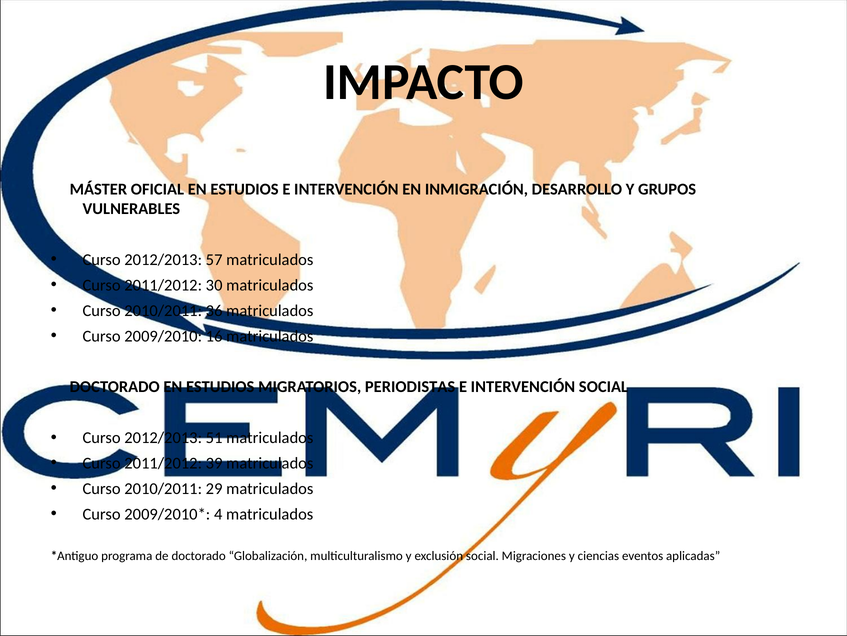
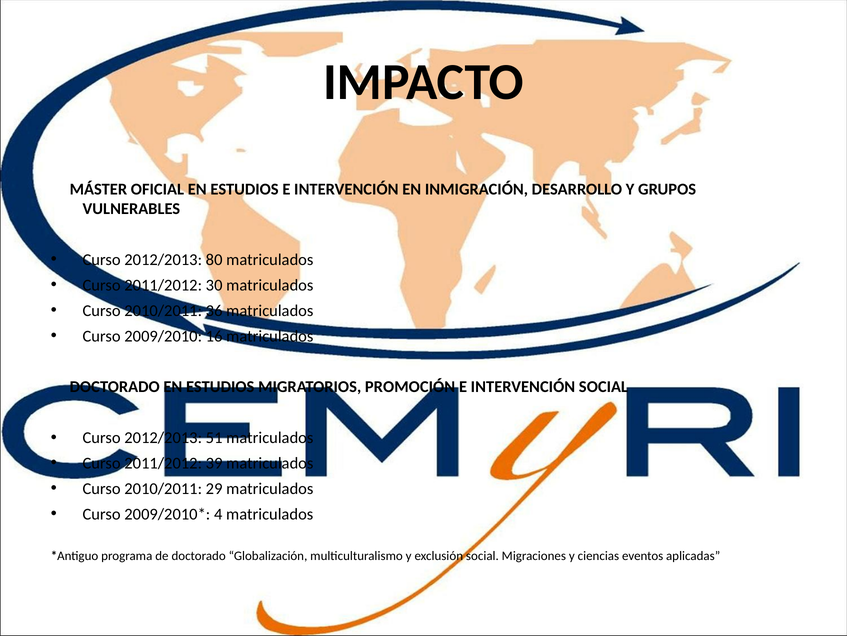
57: 57 -> 80 (214, 260)
PERIODISTAS: PERIODISTAS -> PROMOCIÓN (410, 387)
